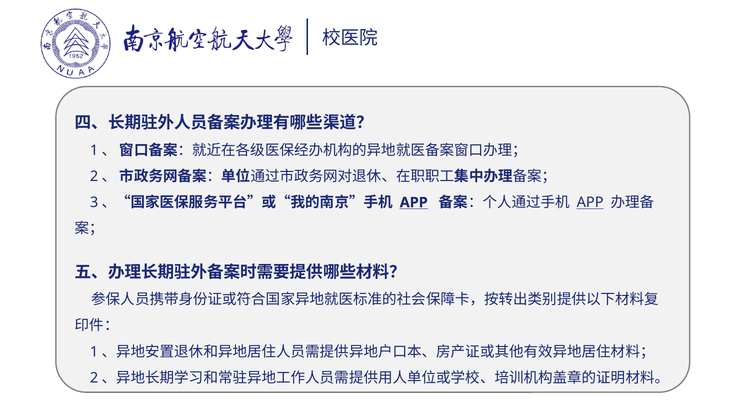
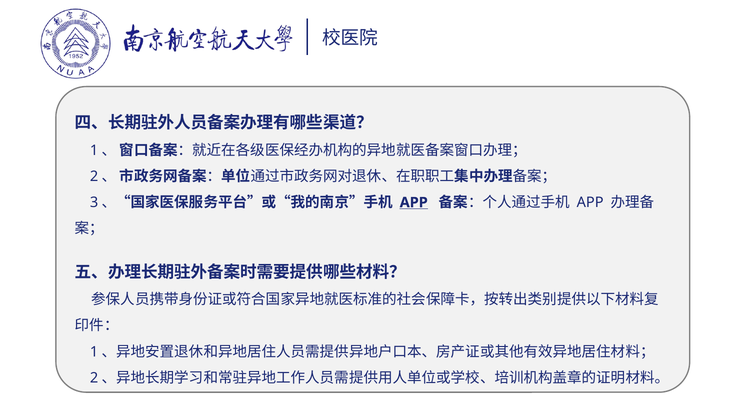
APP underline: present -> none (590, 203)
